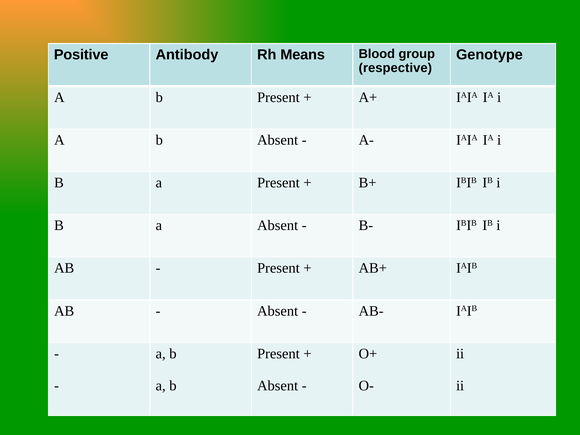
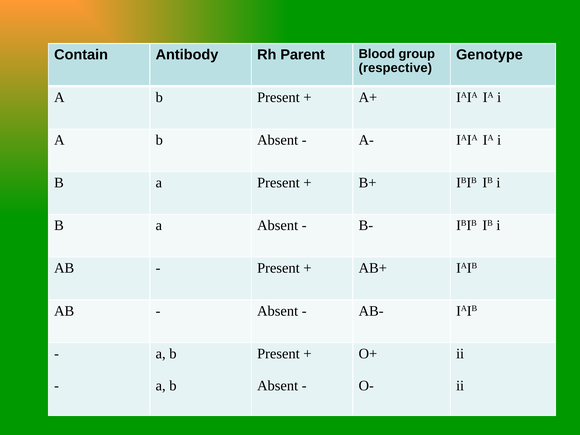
Positive: Positive -> Contain (81, 55)
Means: Means -> Parent (303, 55)
